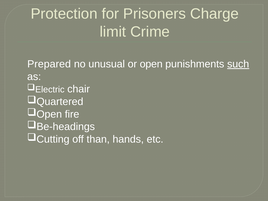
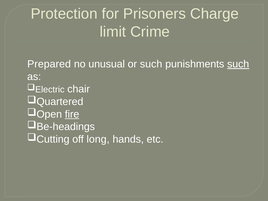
or open: open -> such (151, 64)
fire underline: none -> present (72, 114)
than: than -> long (98, 139)
